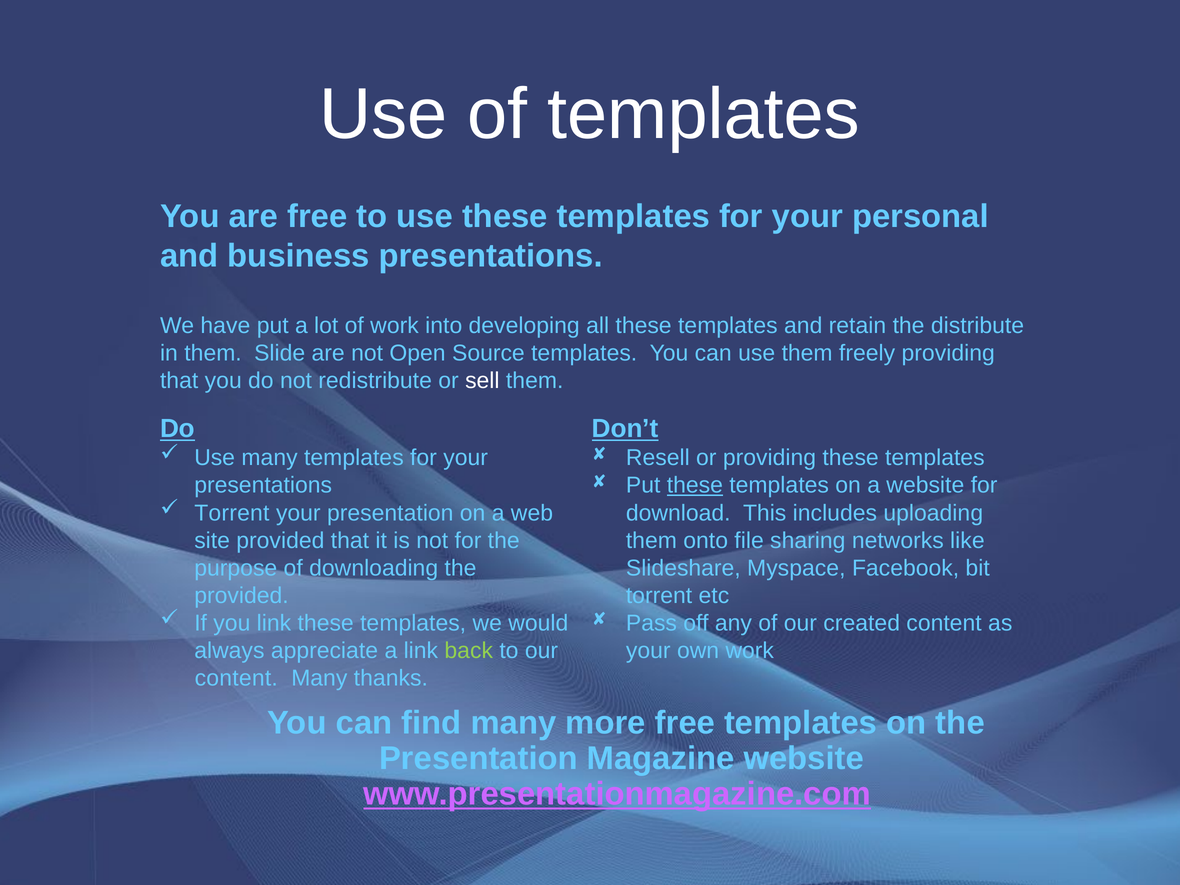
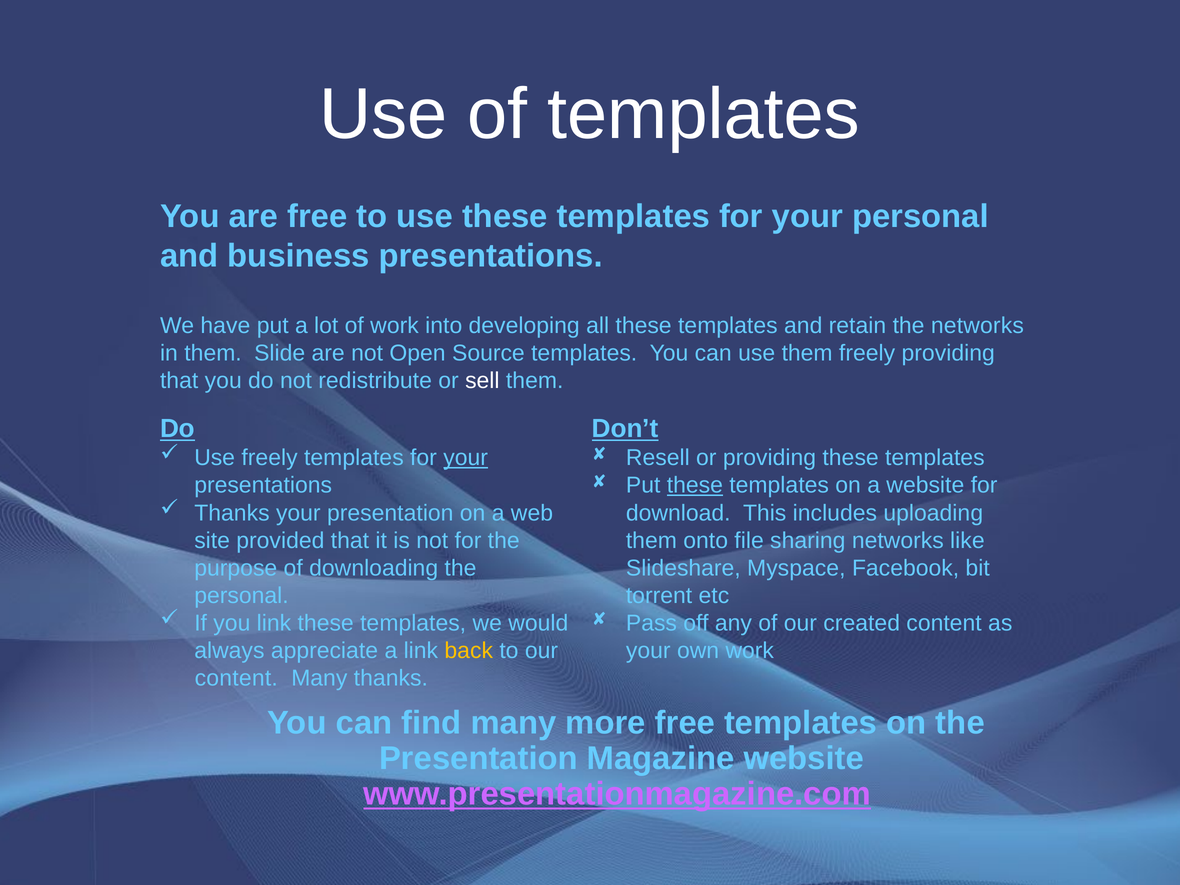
the distribute: distribute -> networks (977, 326)
Use many: many -> freely (270, 458)
your underline: none -> present (466, 458)
Torrent: Torrent -> Thanks (232, 513)
provided: provided -> personal (241, 596)
back colour: light green -> yellow (469, 651)
